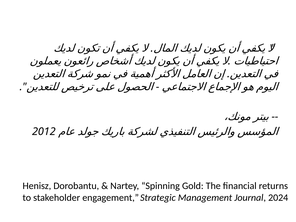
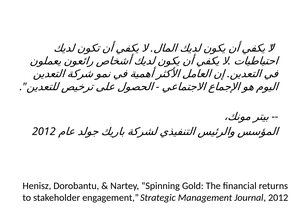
Journal 2024: 2024 -> 2012 (278, 198)
